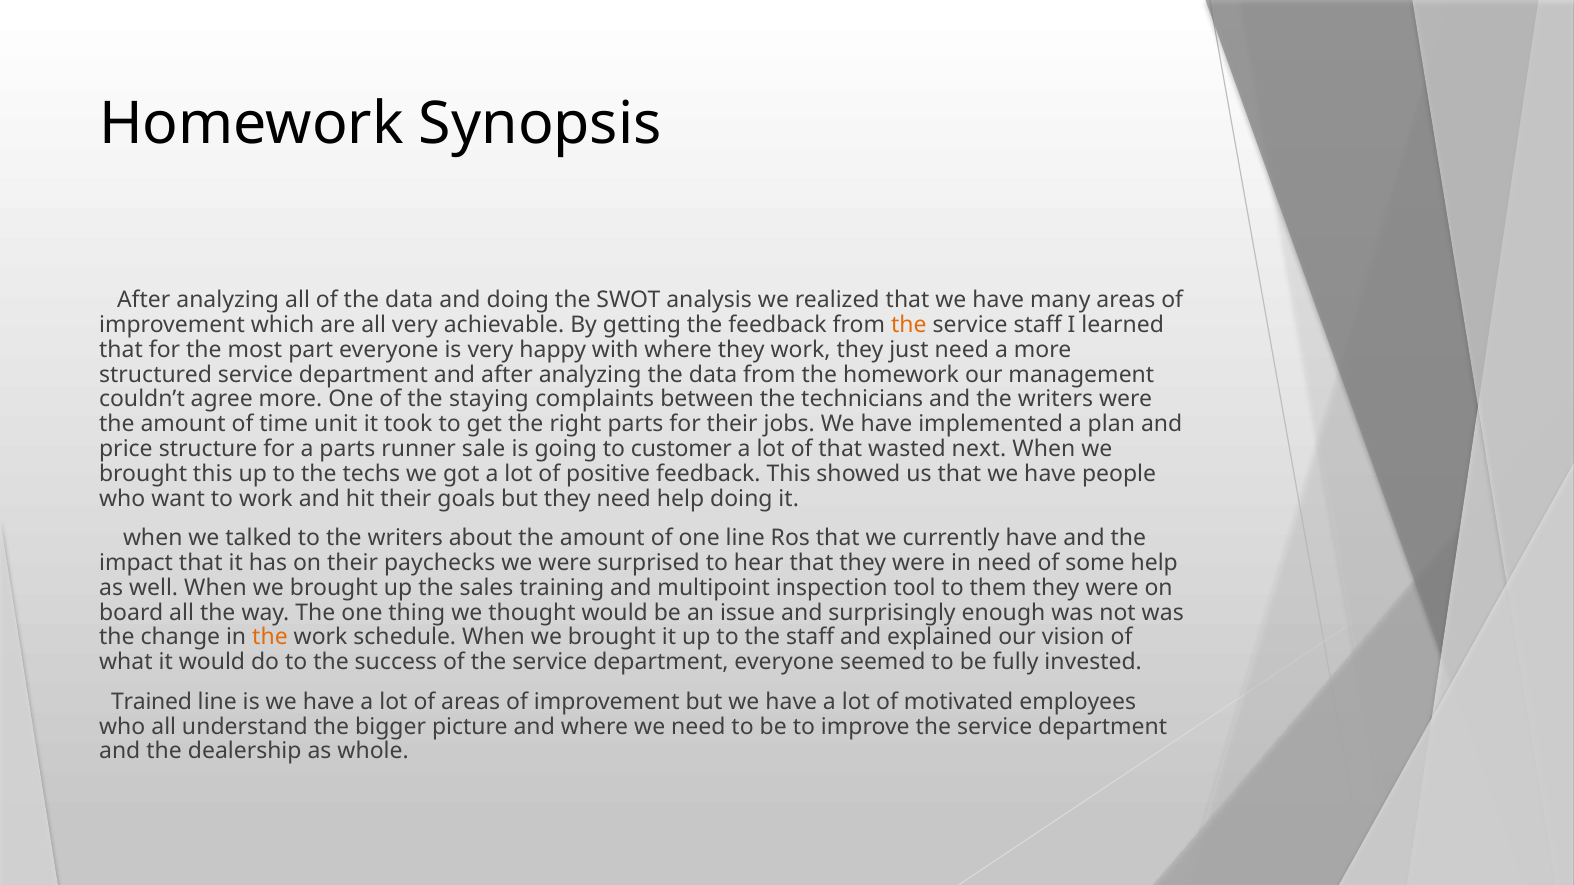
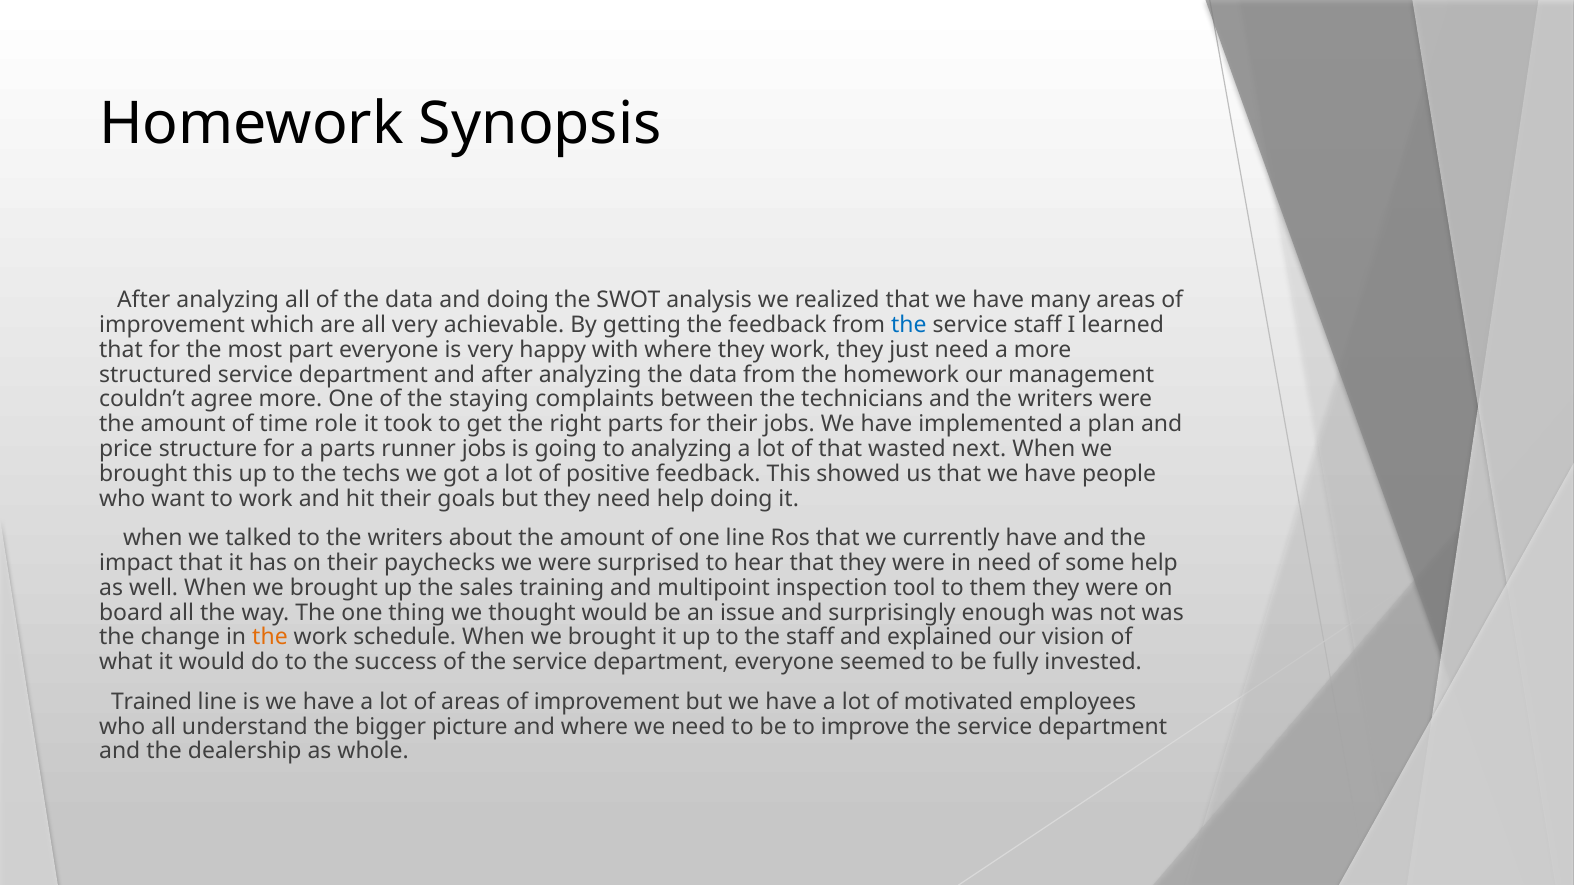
the colour: orange -> blue (909, 325)
unit: unit -> role (336, 424)
runner sale: sale -> jobs (484, 449)
to customer: customer -> analyzing (681, 449)
